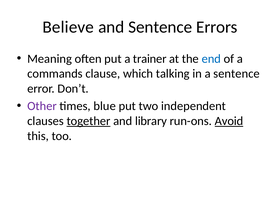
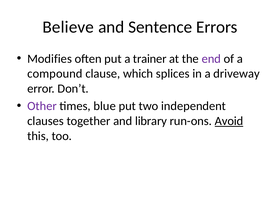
Meaning: Meaning -> Modifies (50, 59)
end colour: blue -> purple (211, 59)
commands: commands -> compound (55, 74)
talking: talking -> splices (173, 74)
a sentence: sentence -> driveway (237, 74)
together underline: present -> none (89, 121)
